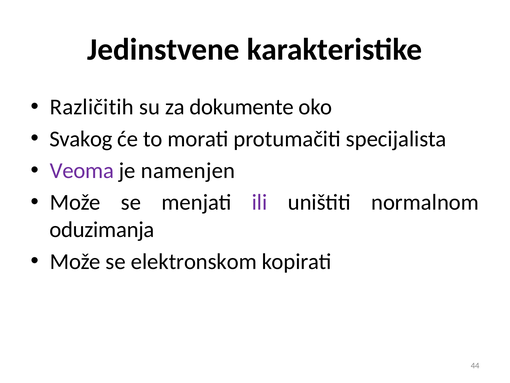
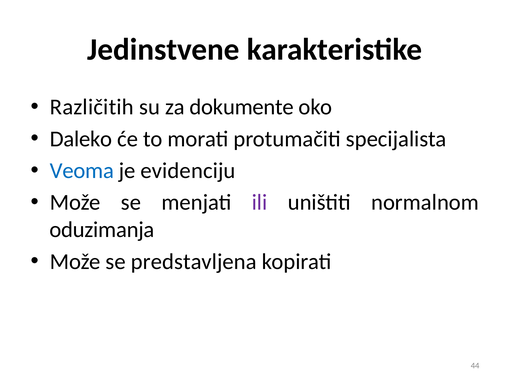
Svakog: Svakog -> Daleko (81, 139)
Veoma colour: purple -> blue (82, 170)
namenjen: namenjen -> evidenciju (188, 170)
elektronskom: elektronskom -> predstavljena (194, 261)
